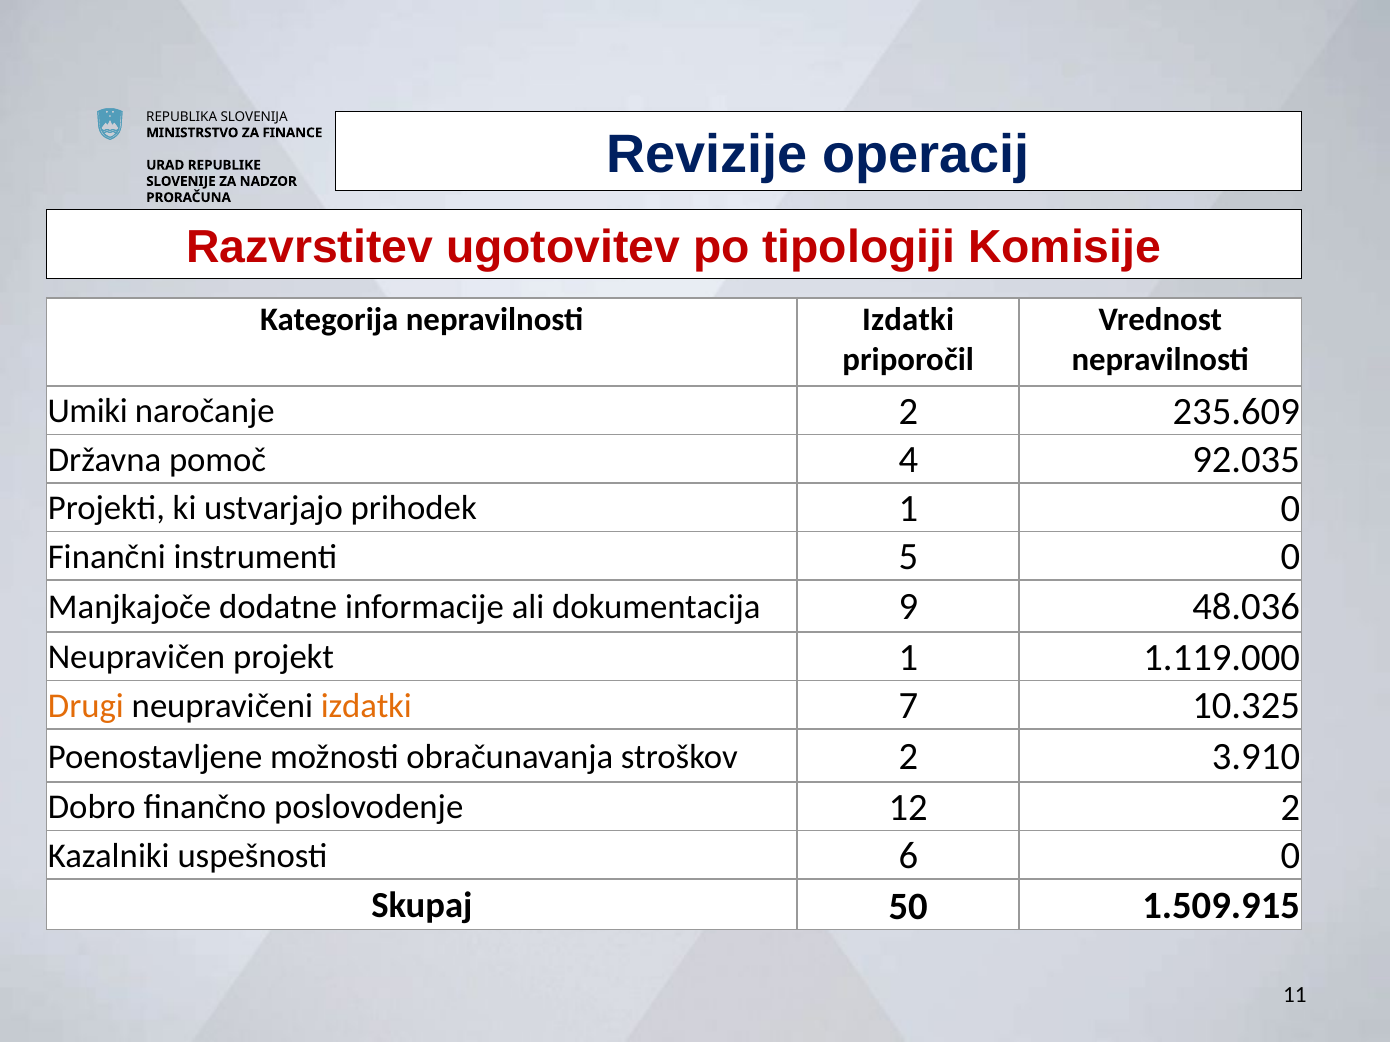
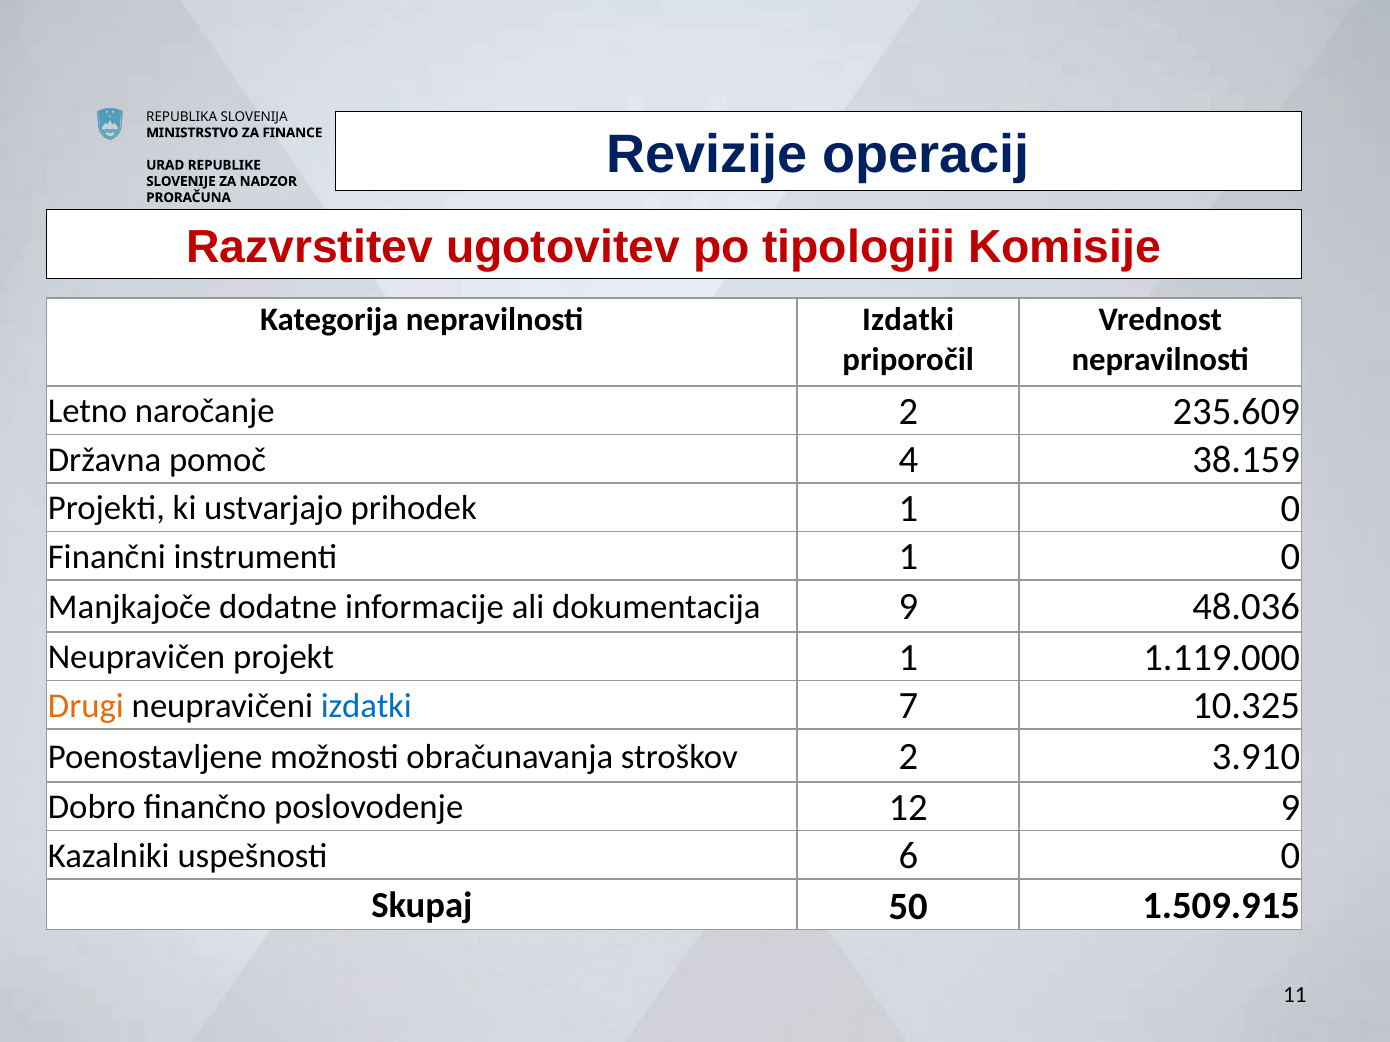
Umiki: Umiki -> Letno (88, 411)
92.035: 92.035 -> 38.159 (1246, 460)
instrumenti 5: 5 -> 1 (908, 557)
izdatki colour: orange -> blue (366, 706)
12 2: 2 -> 9 (1290, 808)
